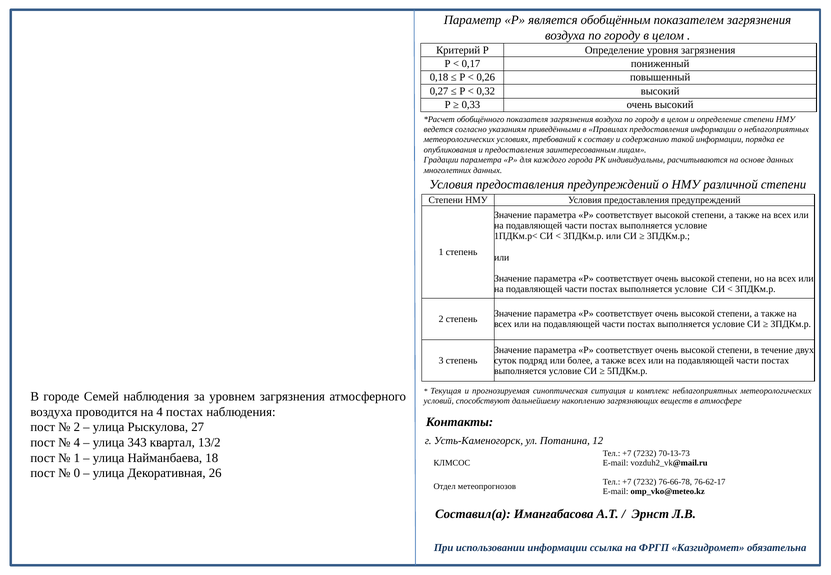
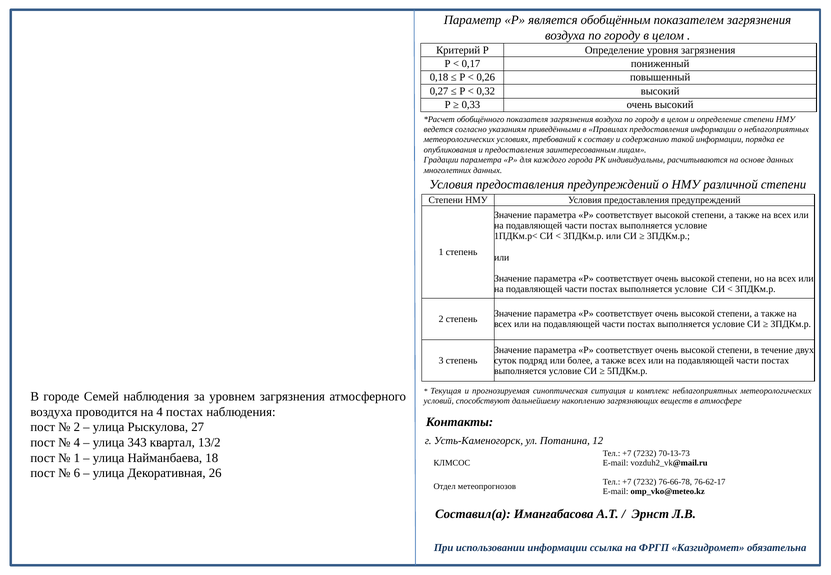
0: 0 -> 6 (77, 473)
